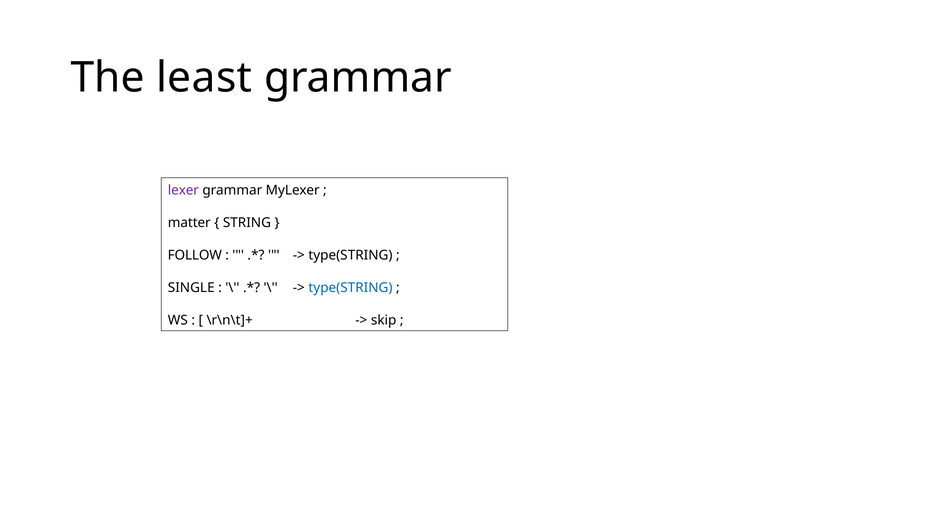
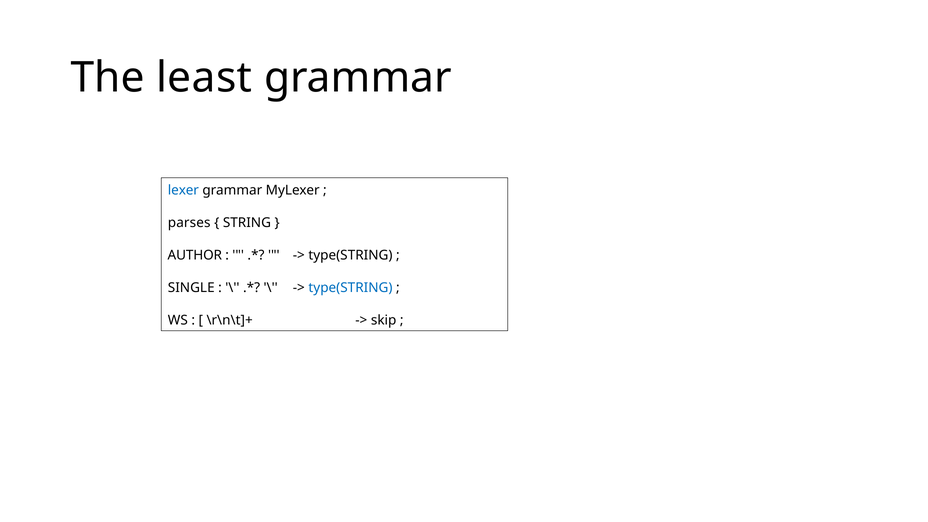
lexer colour: purple -> blue (183, 190)
matter: matter -> parses (189, 223)
FOLLOW: FOLLOW -> AUTHOR (195, 255)
